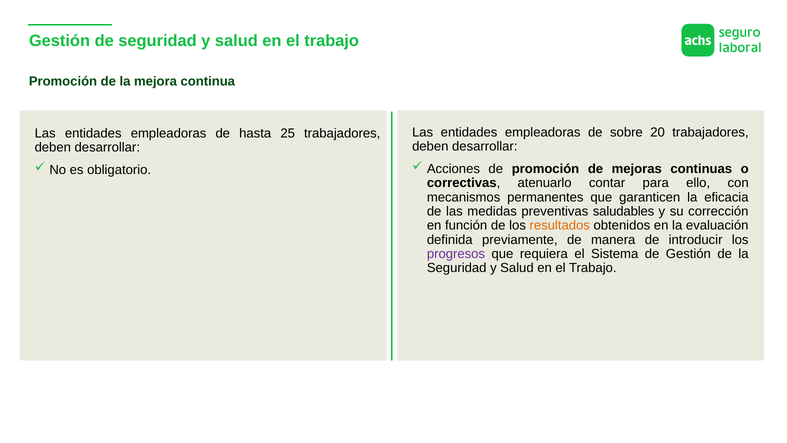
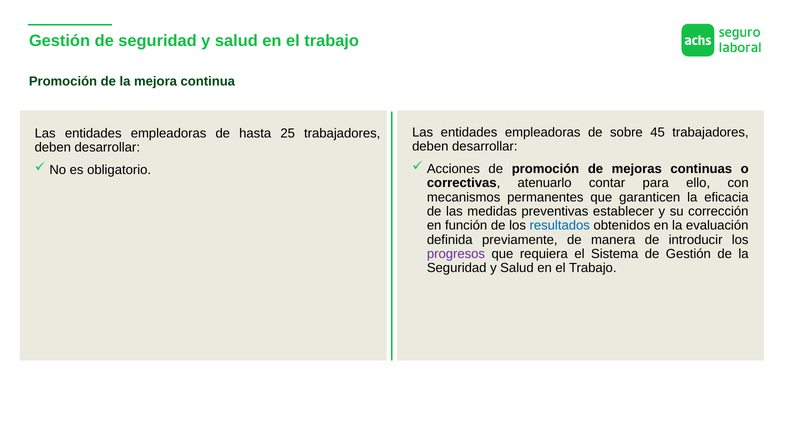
20: 20 -> 45 (658, 132)
saludables: saludables -> establecer (623, 211)
resultados colour: orange -> blue (560, 225)
